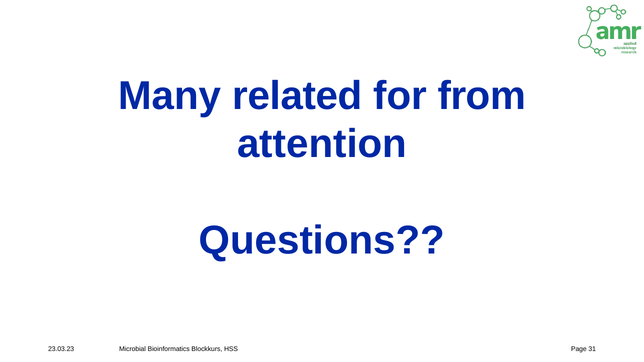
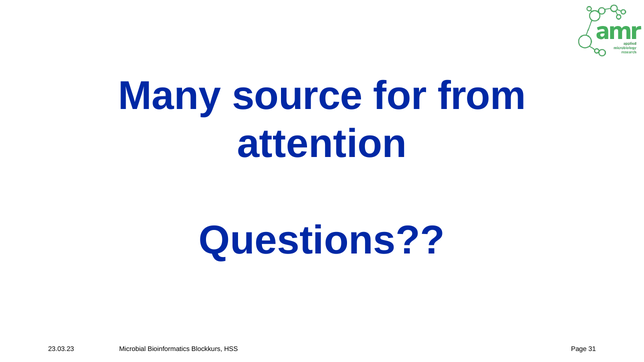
related: related -> source (297, 96)
